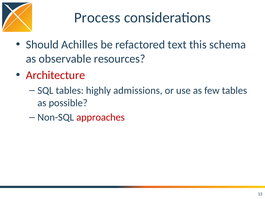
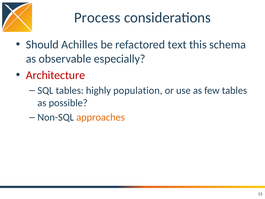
resources: resources -> especially (120, 59)
admissions: admissions -> population (138, 90)
approaches colour: red -> orange (101, 117)
